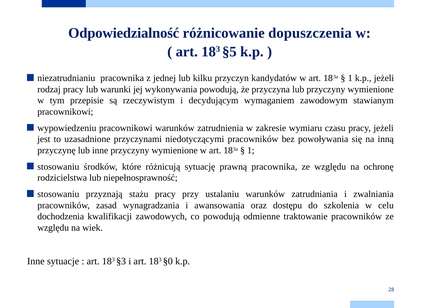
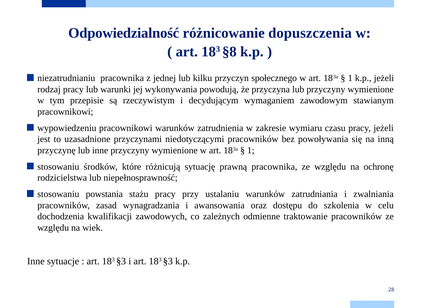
§5: §5 -> §8 (229, 52)
kandydatów: kandydatów -> społecznego (274, 78)
przyznają: przyznają -> powstania (104, 194)
co powodują: powodują -> zależnych (221, 217)
i art 183 §0: §0 -> §3 (168, 261)
